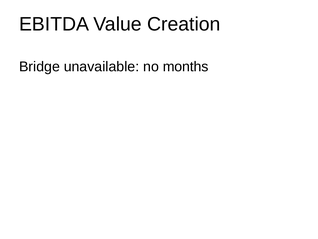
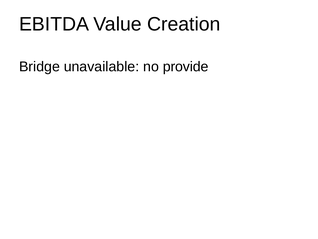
months: months -> provide (186, 67)
